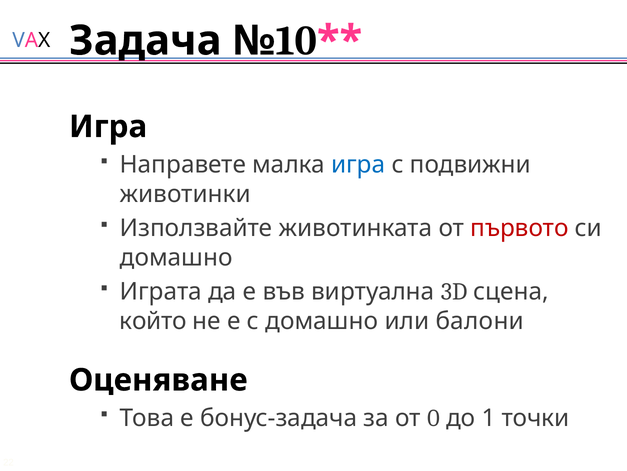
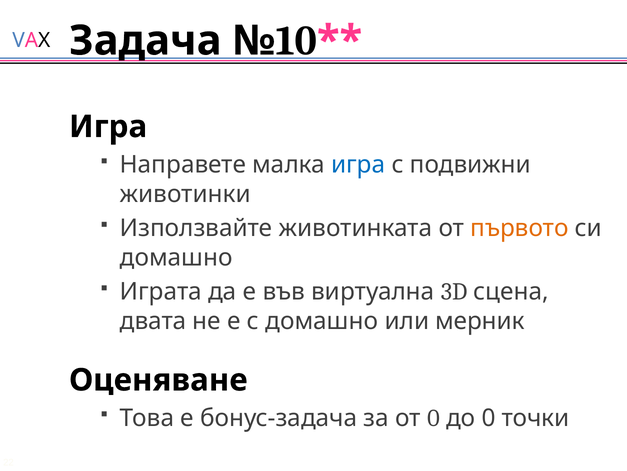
първото colour: red -> orange (520, 228)
който: който -> двата (153, 321)
балони: балони -> мерник (480, 321)
до 1: 1 -> 0 (489, 417)
